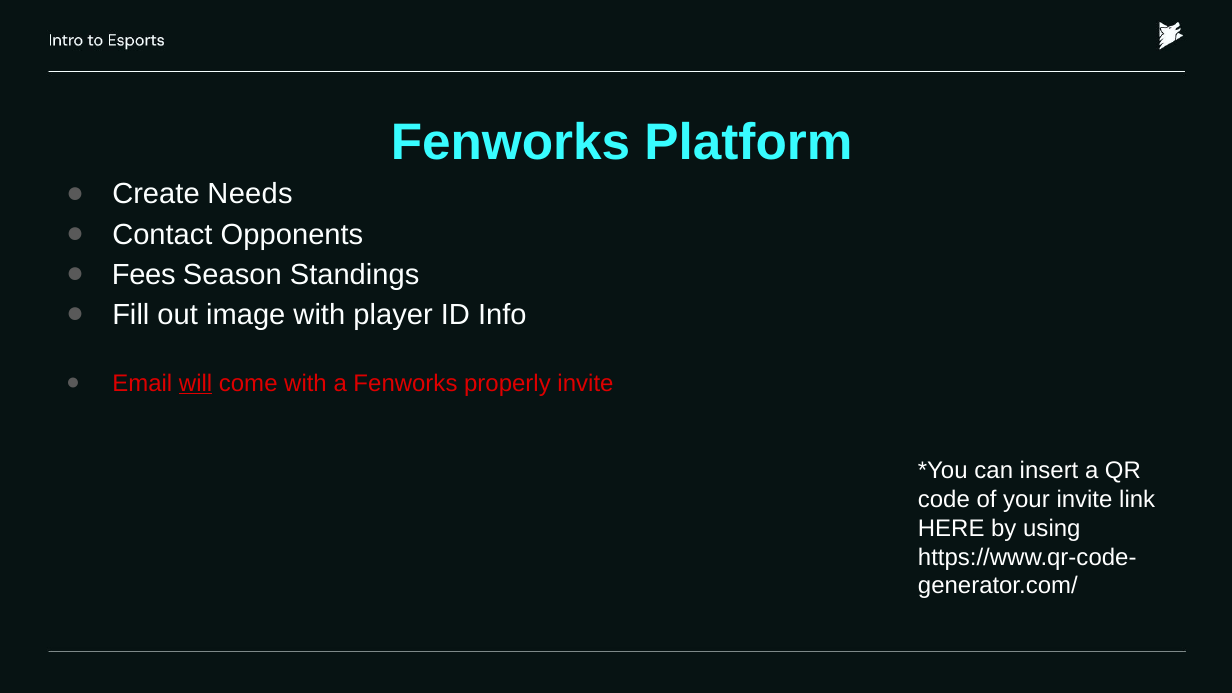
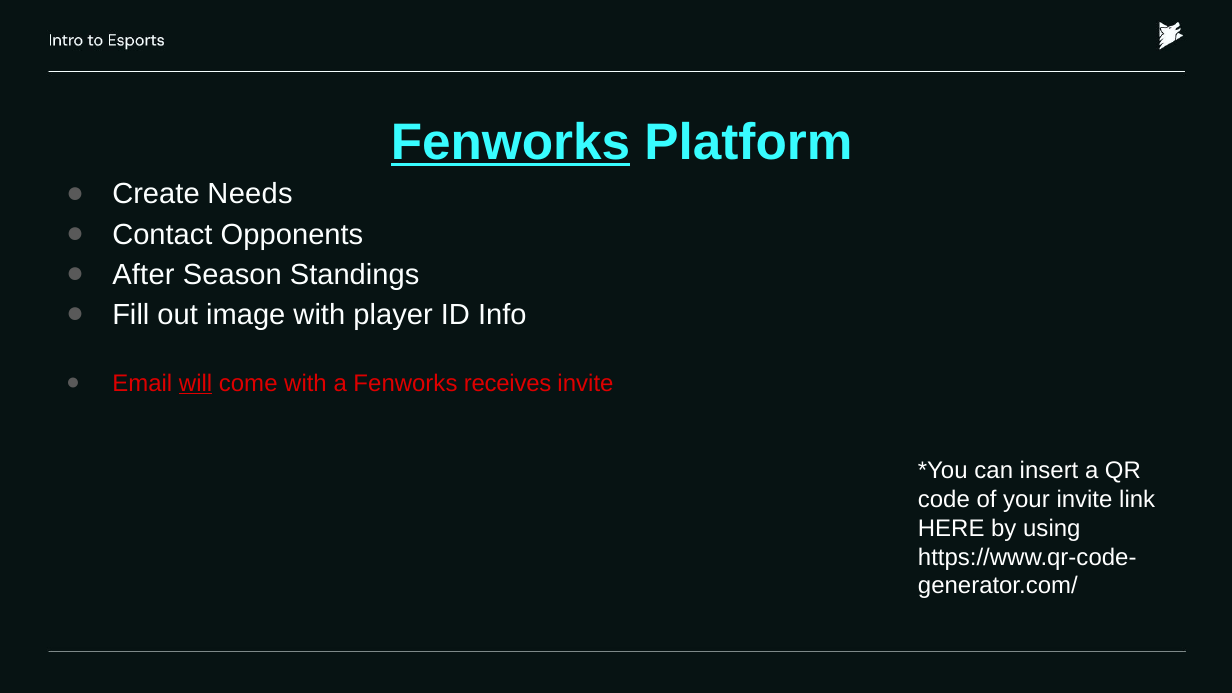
Fenworks underline: none -> present (510, 142)
Fees: Fees -> After (143, 275)
properly: properly -> receives (508, 383)
